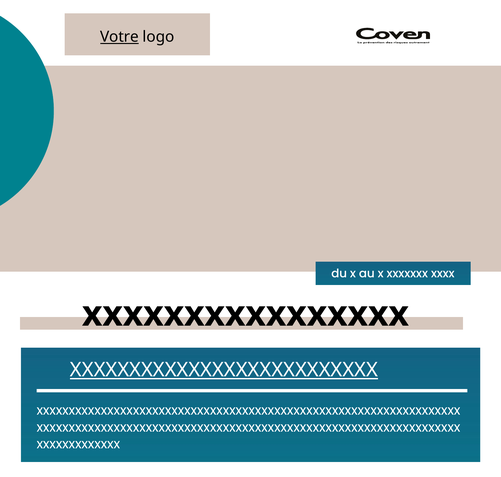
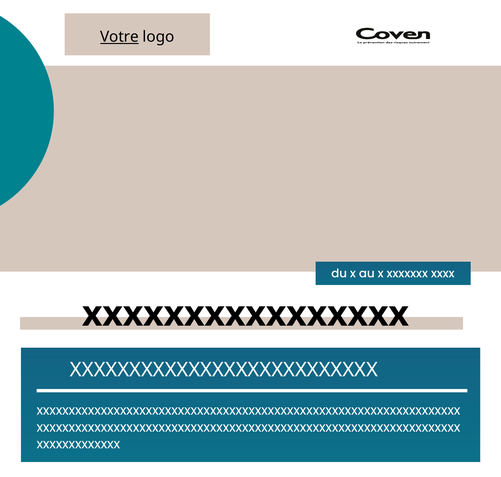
XXXXXXXXXXXXXXXXXXXXXXXXXX underline: present -> none (224, 370)
